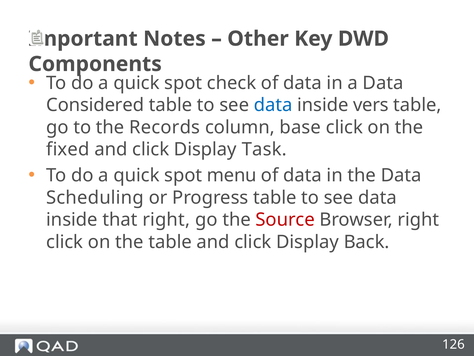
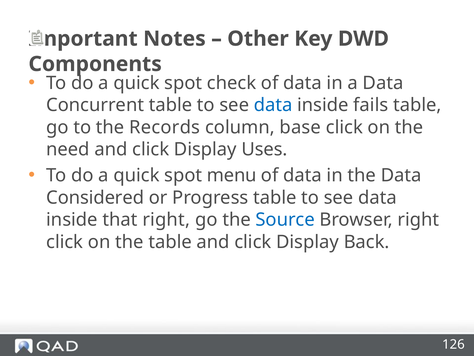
Considered: Considered -> Concurrent (95, 105)
vers: vers -> fails (371, 105)
fixed: fixed -> need (68, 149)
Task: Task -> Uses (264, 149)
Scheduling: Scheduling -> Considered (95, 197)
Source colour: red -> blue (285, 219)
